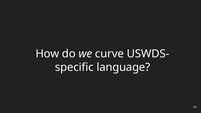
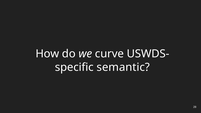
language: language -> semantic (123, 67)
